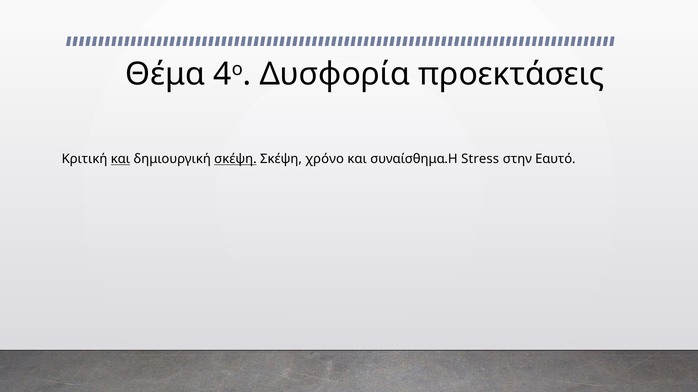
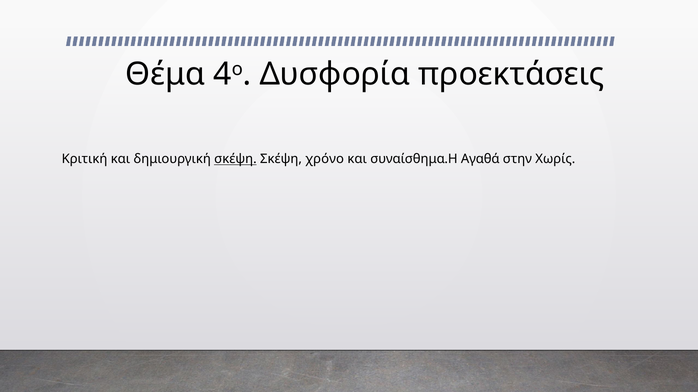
και underline: present -> none (120, 159)
Stress: Stress -> Αγαθά (480, 159)
Εαυτό: Εαυτό -> Χωρίς (555, 159)
